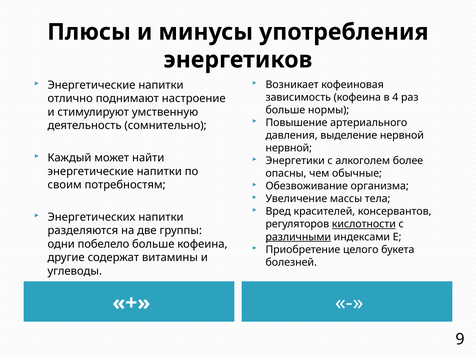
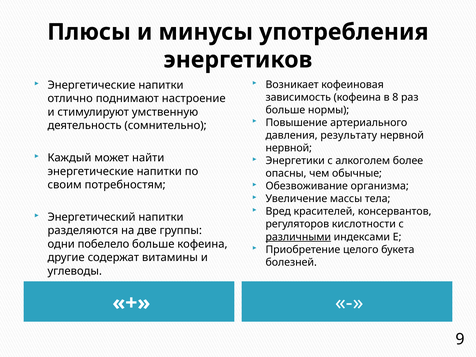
4: 4 -> 8 (395, 97)
выделение: выделение -> результату (349, 135)
Энергетических: Энергетических -> Энергетический (92, 217)
кислотности underline: present -> none (364, 224)
